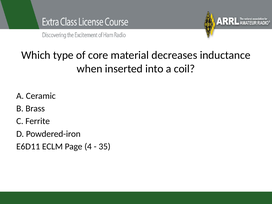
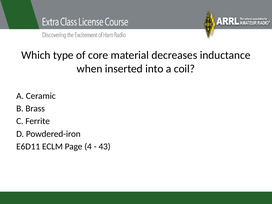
35: 35 -> 43 (105, 147)
